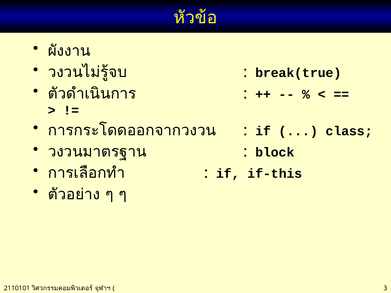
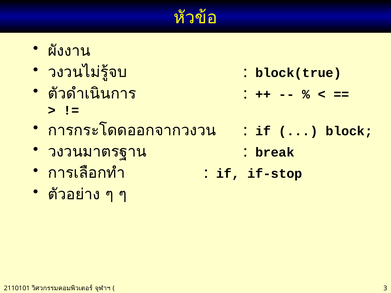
break(true: break(true -> block(true (298, 73)
class: class -> block (349, 131)
block: block -> break (275, 153)
if-this: if-this -> if-stop (275, 174)
